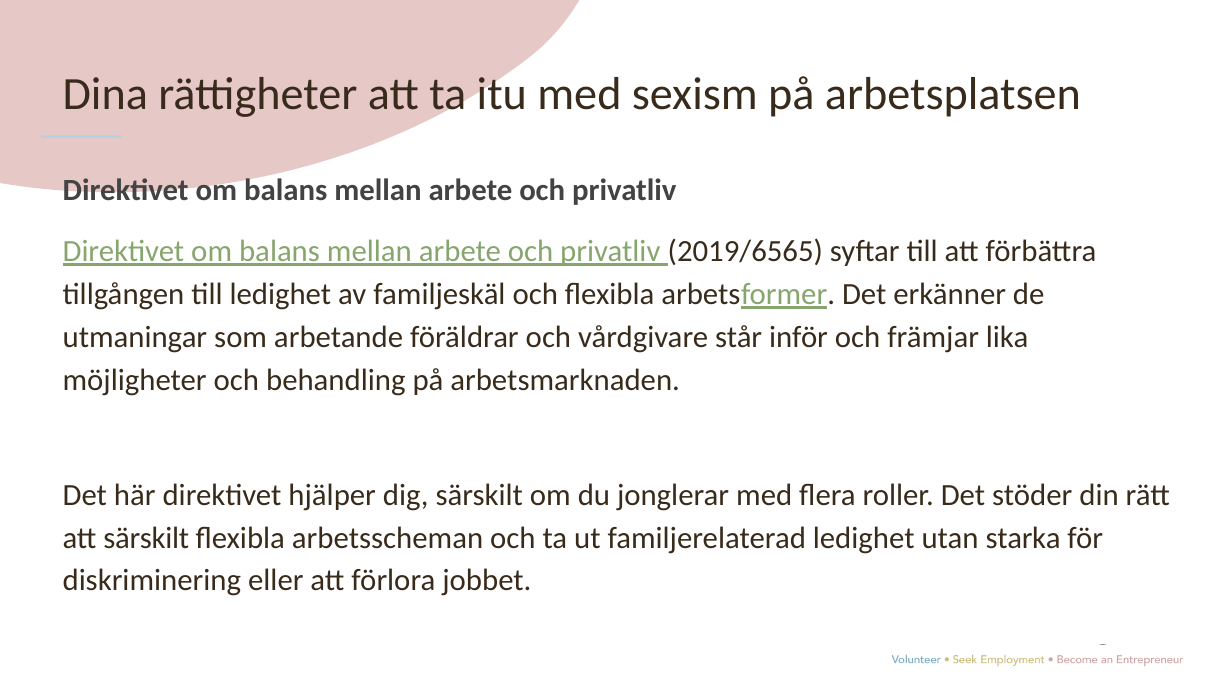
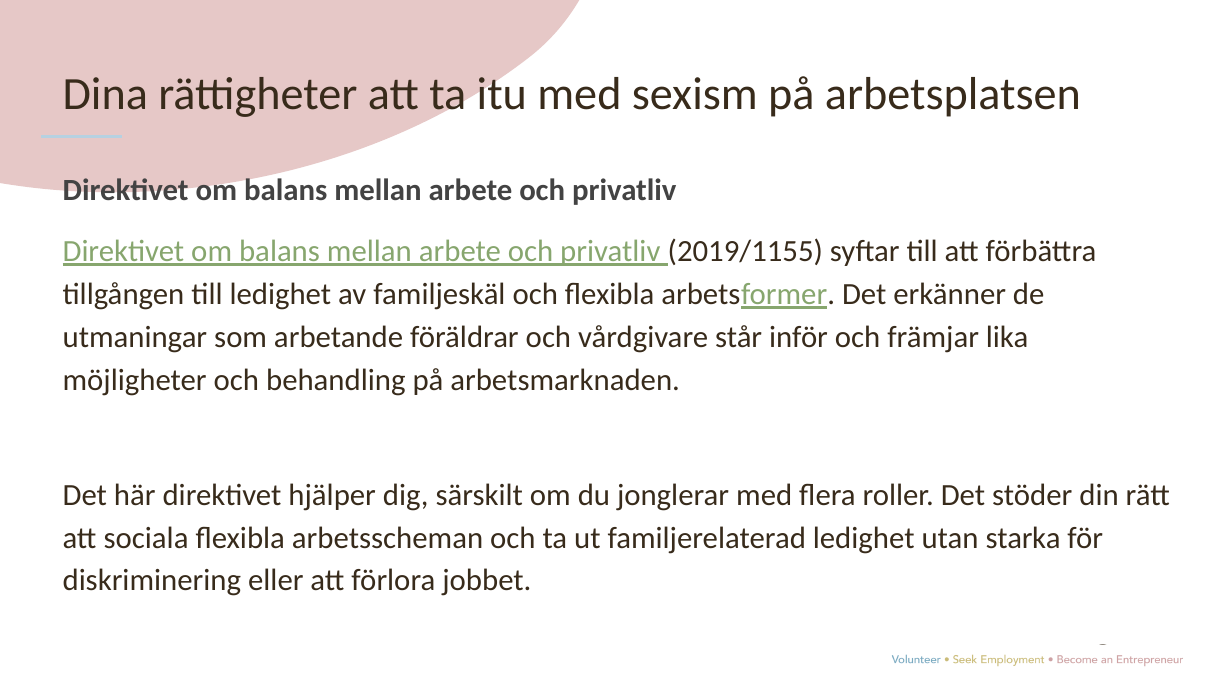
2019/6565: 2019/6565 -> 2019/1155 (745, 251)
att särskilt: särskilt -> sociala (146, 538)
